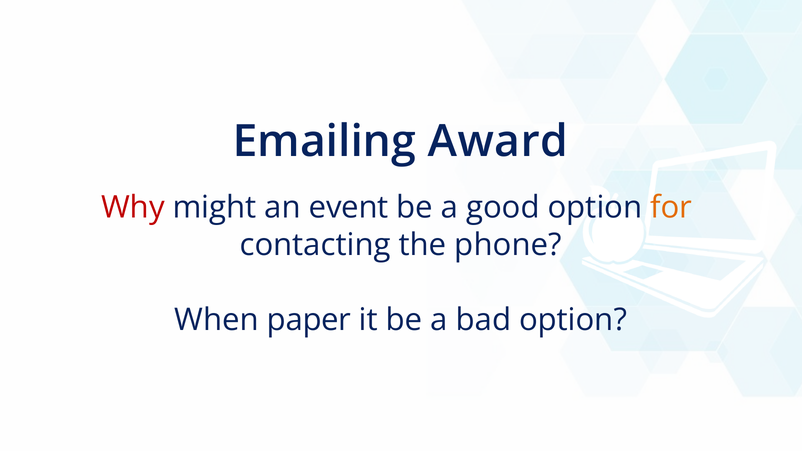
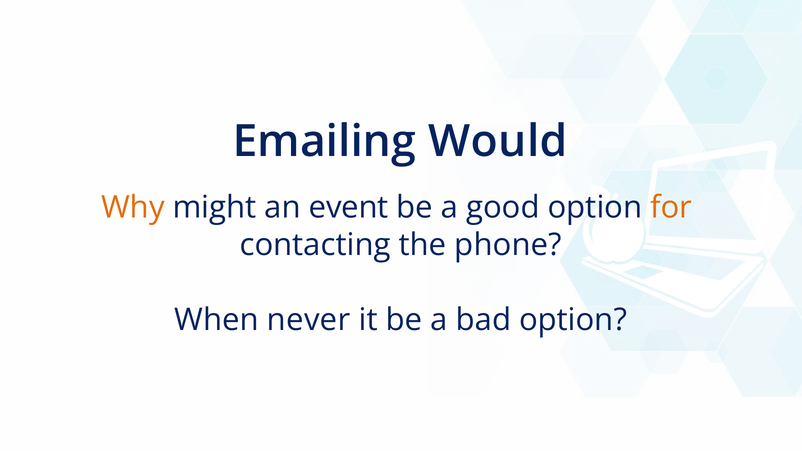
Award: Award -> Would (498, 142)
Why colour: red -> orange (133, 208)
paper: paper -> never (309, 320)
